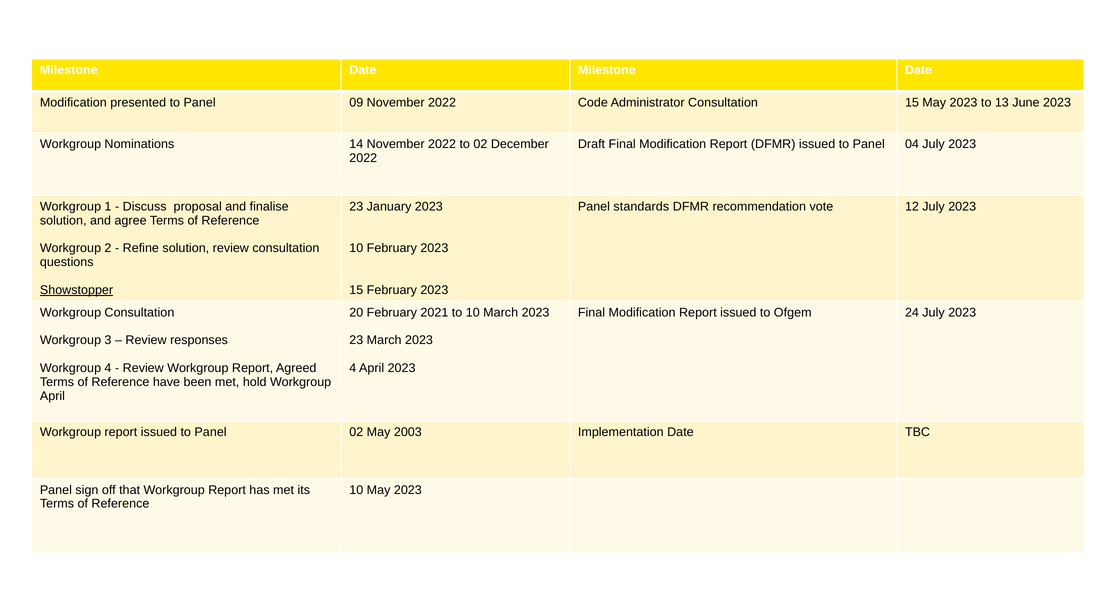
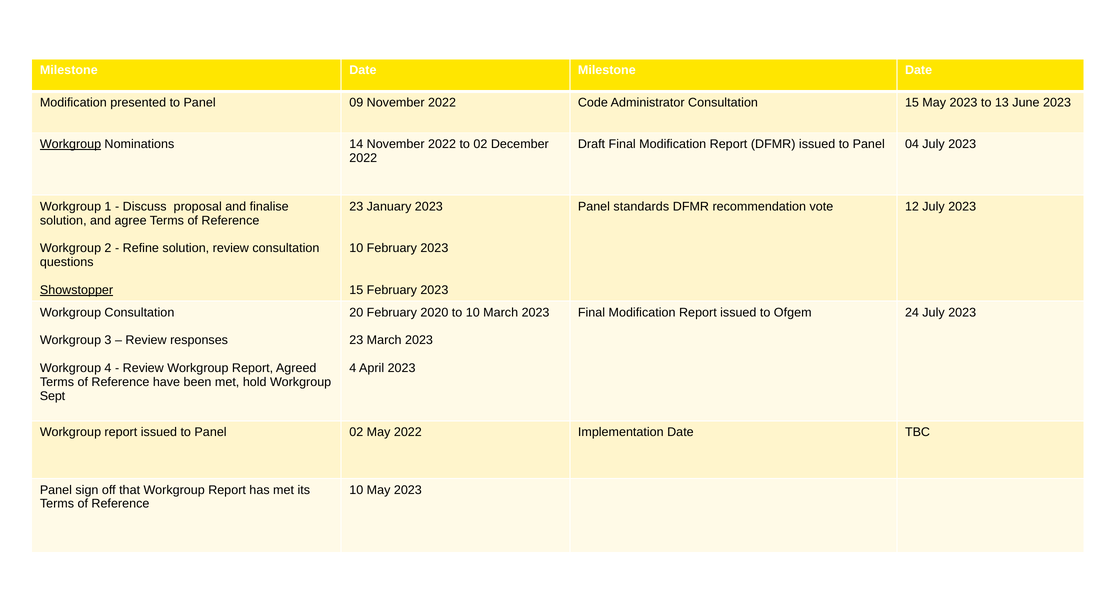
Workgroup underline: none -> present (71, 144)
2021: 2021 -> 2020 (434, 312)
April: April -> Sept (53, 396)
May 2003: 2003 -> 2022 (408, 432)
